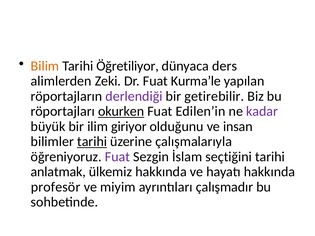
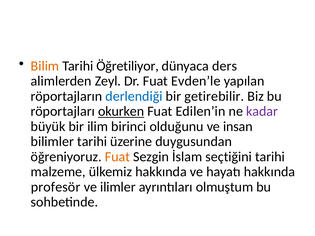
Zeki: Zeki -> Zeyl (108, 81)
Kurma’le: Kurma’le -> Evden’le (196, 81)
derlendiği colour: purple -> blue (134, 96)
giriyor: giriyor -> birinci (129, 127)
tarihi underline: present -> none (92, 142)
çalışmalarıyla: çalışmalarıyla -> duygusundan (194, 142)
Fuat colour: purple -> orange (117, 157)
anlatmak: anlatmak -> malzeme (58, 172)
miyim: miyim -> ilimler (118, 187)
çalışmadır: çalışmadır -> olmuştum (225, 187)
